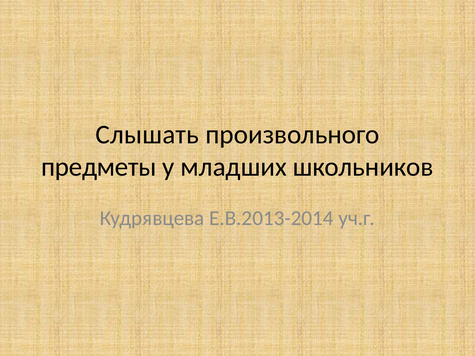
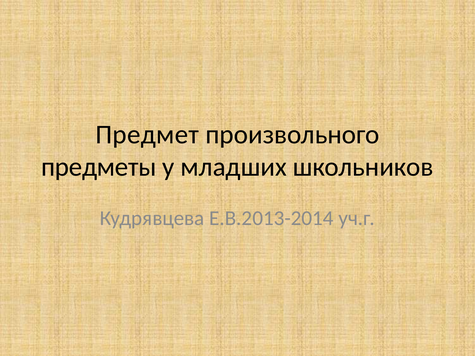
Слышать: Слышать -> Предмет (147, 135)
